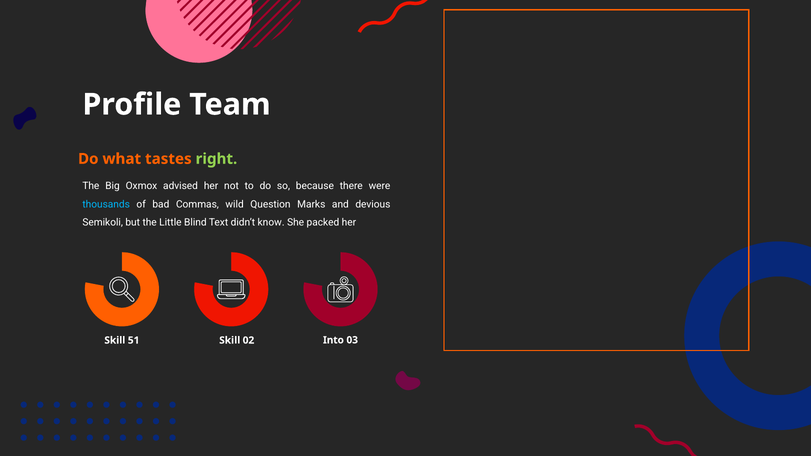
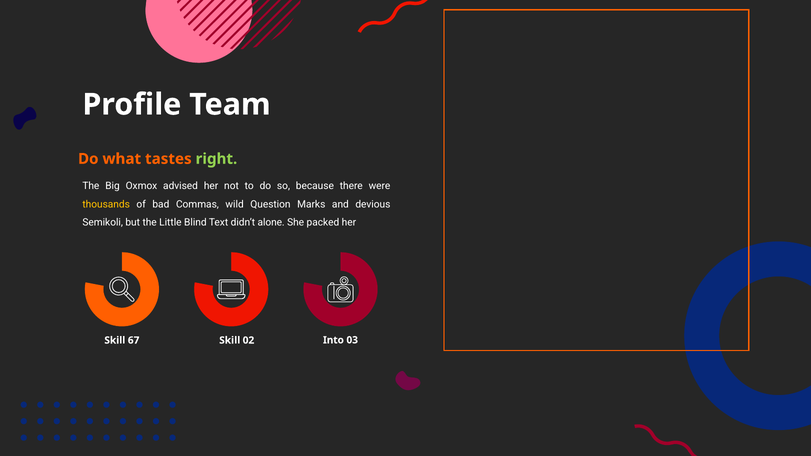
thousands colour: light blue -> yellow (106, 204)
know: know -> alone (271, 223)
51: 51 -> 67 (134, 340)
